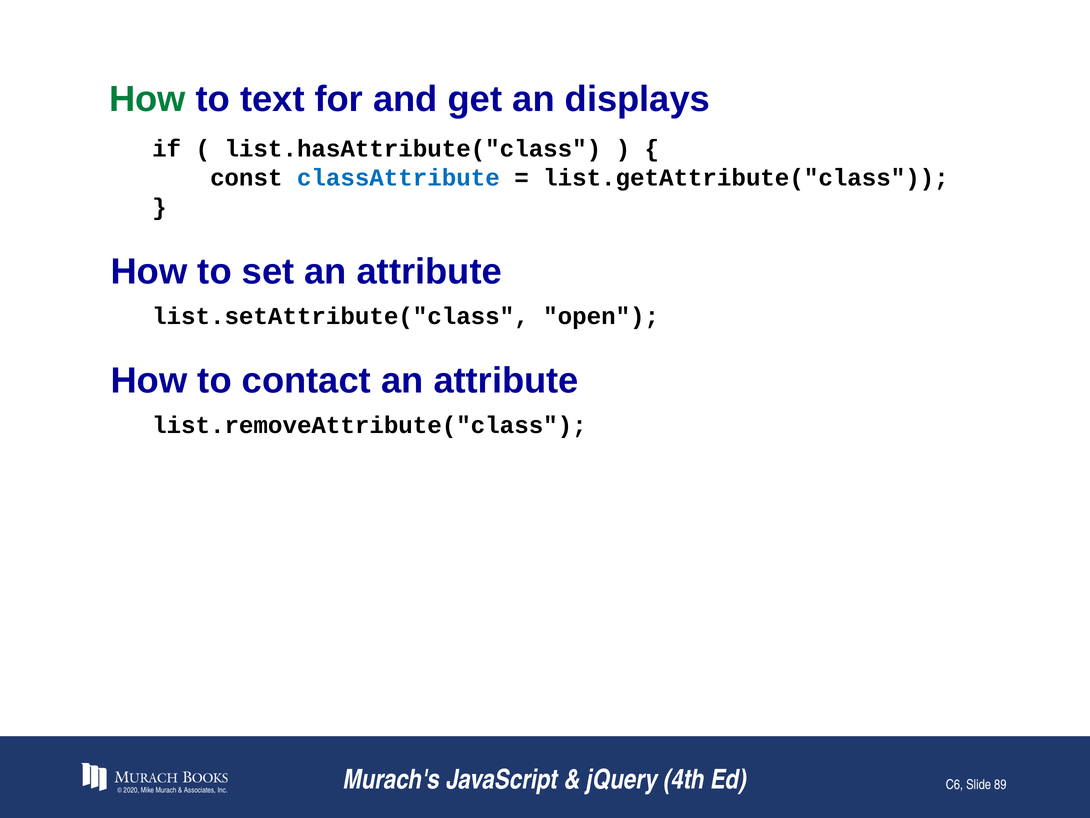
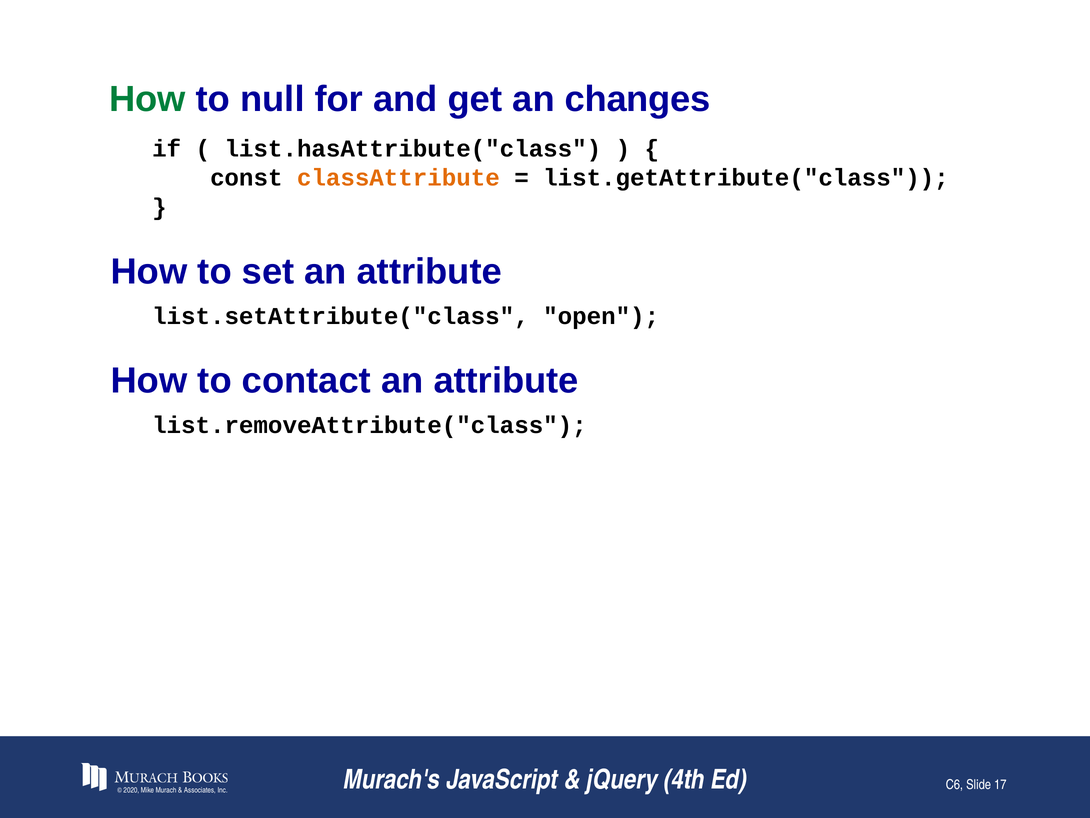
text: text -> null (272, 99)
displays: displays -> changes (638, 99)
classAttribute colour: blue -> orange (398, 178)
89: 89 -> 17 (1000, 784)
